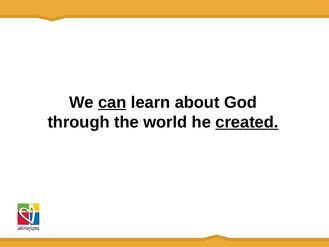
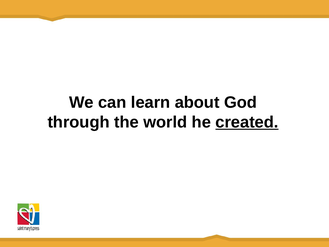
can underline: present -> none (112, 102)
